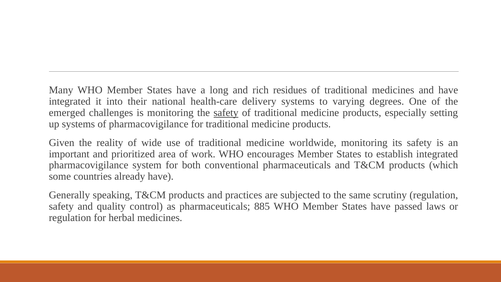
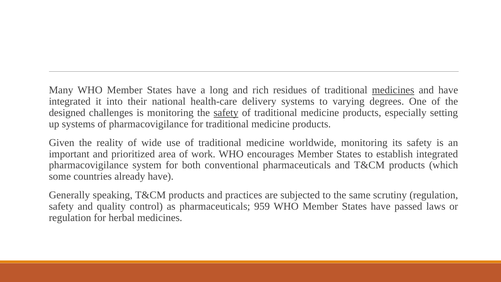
medicines underline: none -> present (393, 90)
emerged: emerged -> designed (67, 113)
885: 885 -> 959 (262, 206)
